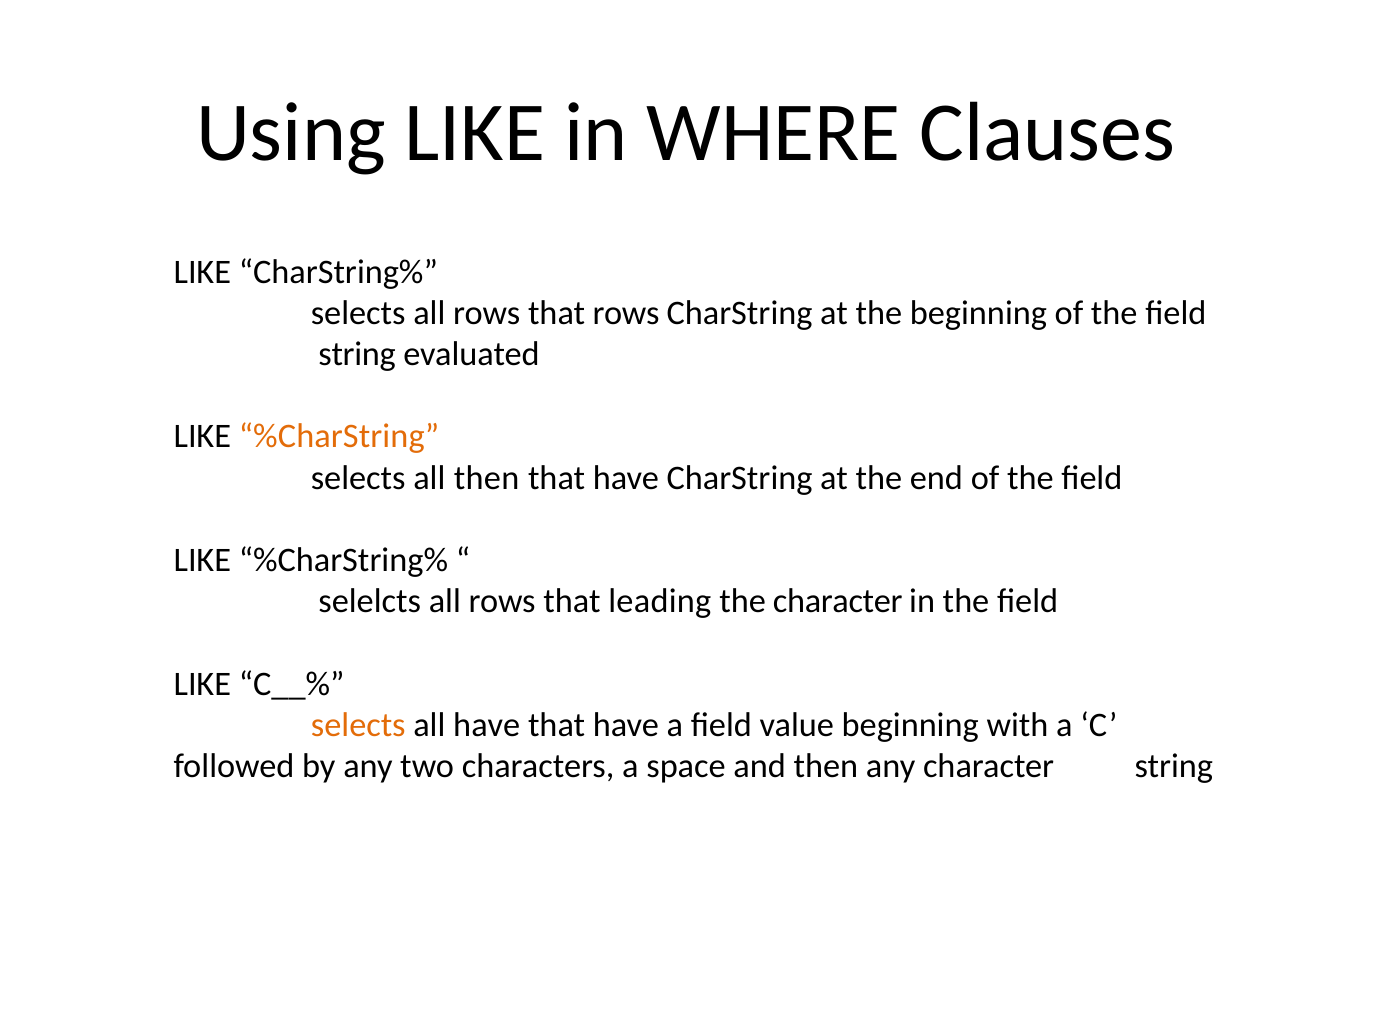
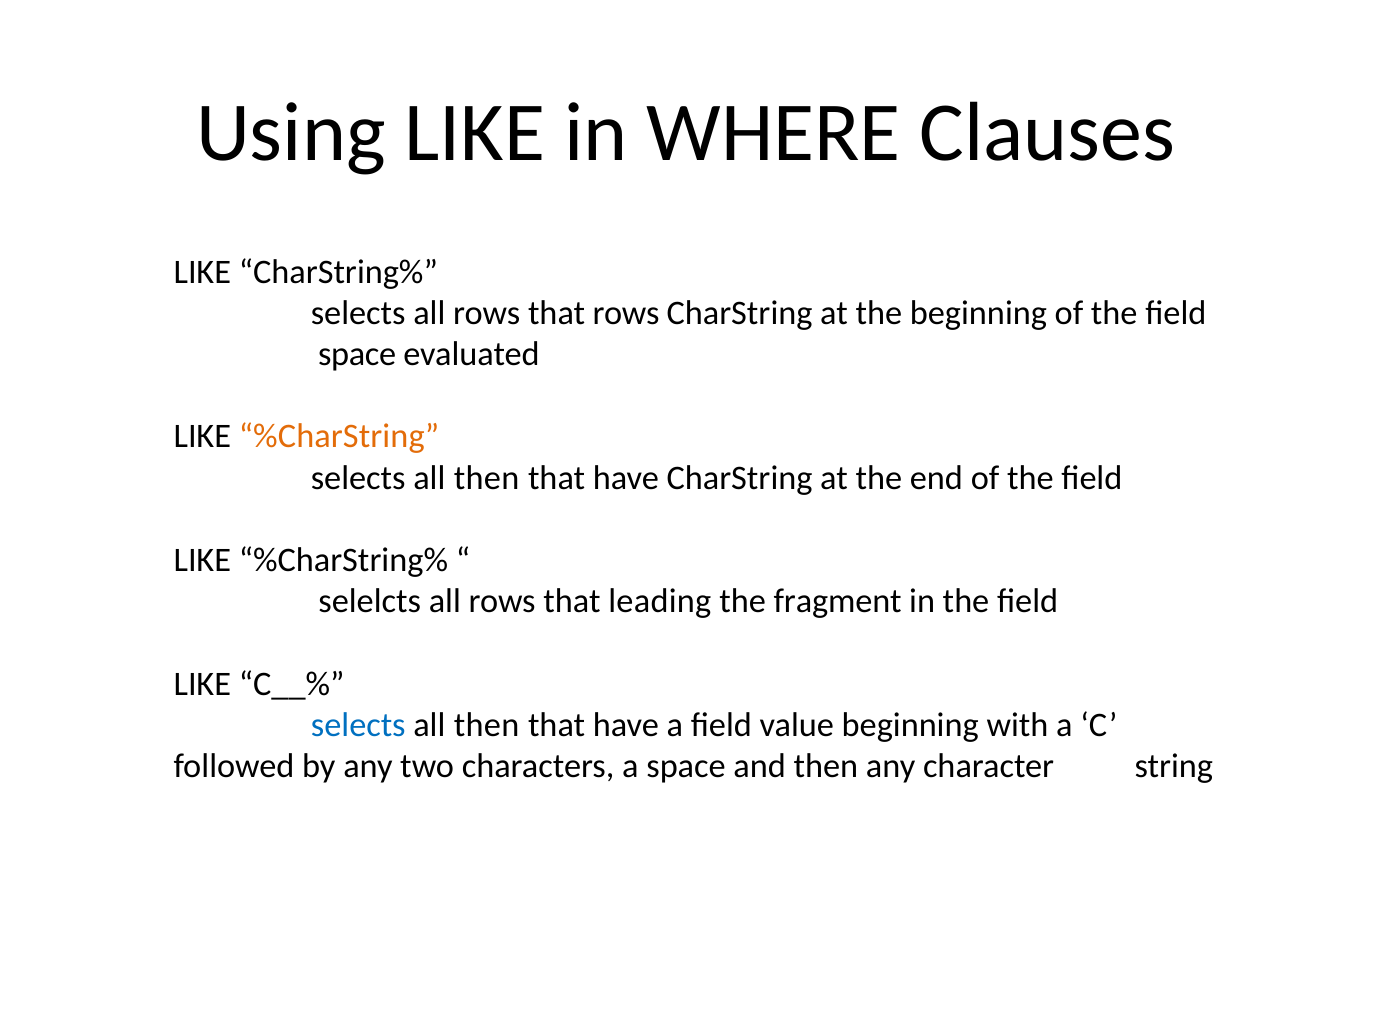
string: string -> space (357, 354)
the character: character -> fragment (838, 601)
selects colour: orange -> blue (358, 725)
have: have -> then (487, 725)
